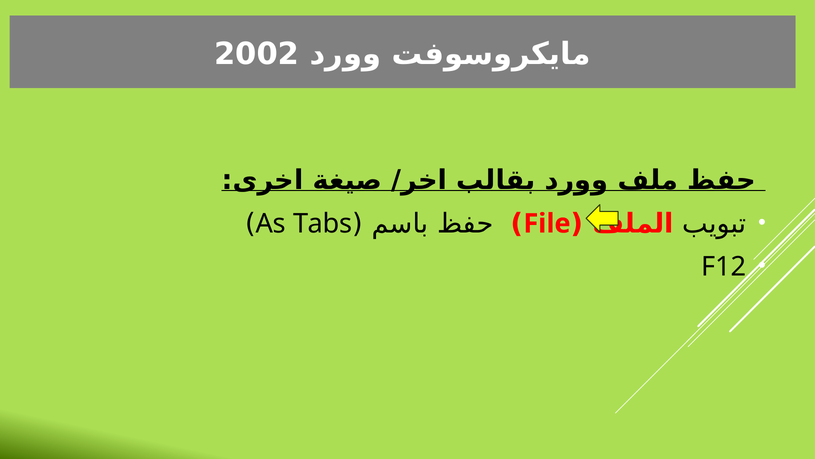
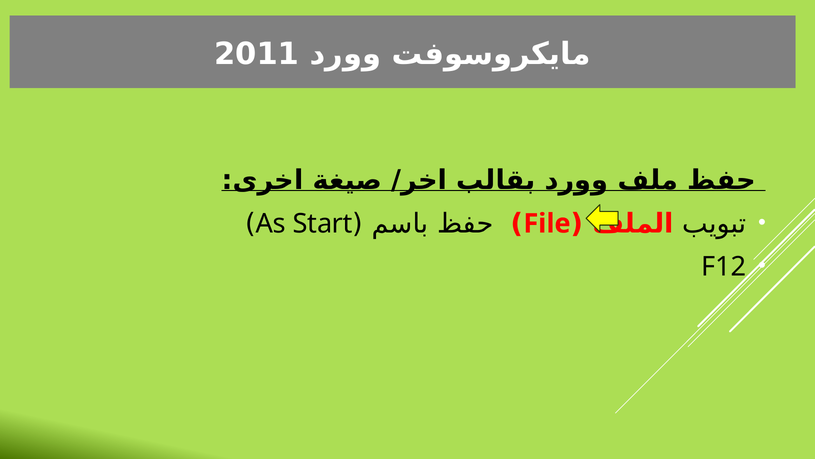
2002: 2002 -> 2011 (257, 54)
Tabs: Tabs -> Start (323, 223)
